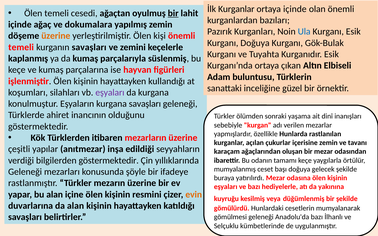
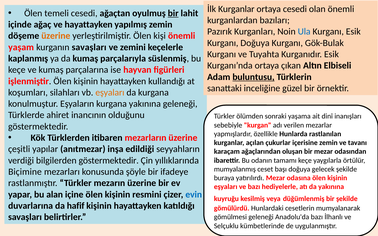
ortaya içinde: içinde -> cesedi (295, 9)
ve dokumalara: dokumalara -> hayattayken (89, 25)
temeli: temeli -> yaşam (21, 47)
buluntusu underline: none -> present (253, 77)
eşyaları colour: purple -> orange (110, 93)
kurgana savaşları: savaşları -> yakınına (145, 104)
Geleneği: Geleneği -> Biçimine (25, 172)
evin colour: orange -> blue (194, 195)
da alan: alan -> hafif (76, 206)
